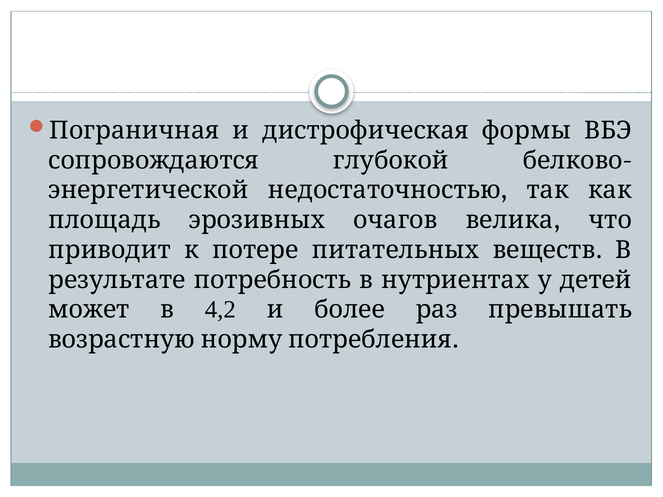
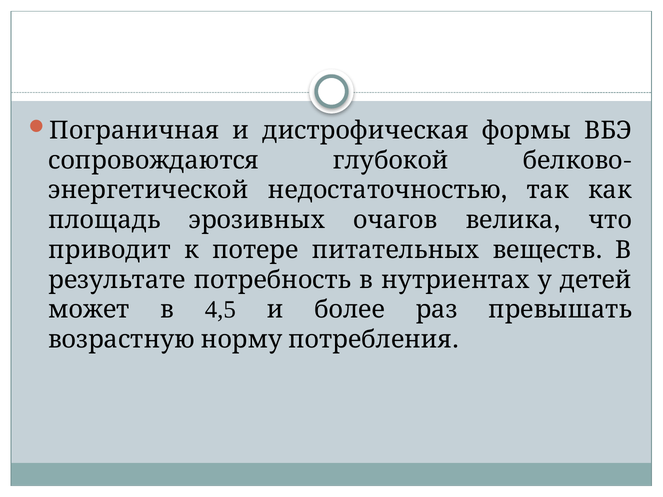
4,2: 4,2 -> 4,5 (220, 310)
